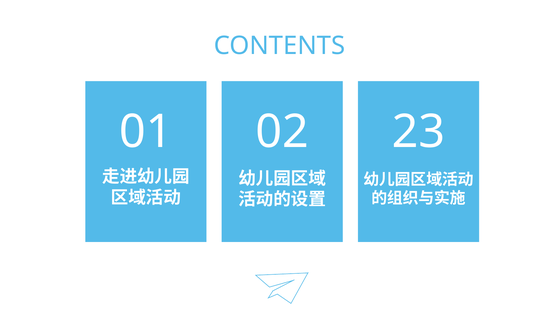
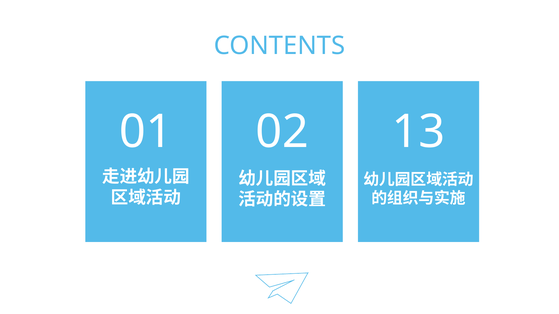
23: 23 -> 13 (419, 132)
